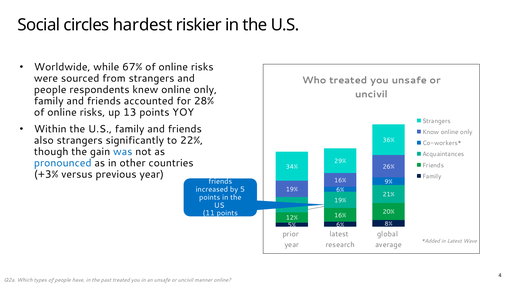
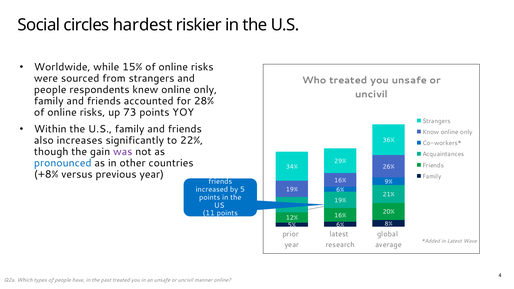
67%: 67% -> 15% (132, 67)
13: 13 -> 73 (130, 112)
also strangers: strangers -> increases (80, 140)
was colour: blue -> purple (123, 152)
+3%: +3% -> +8% (46, 174)
